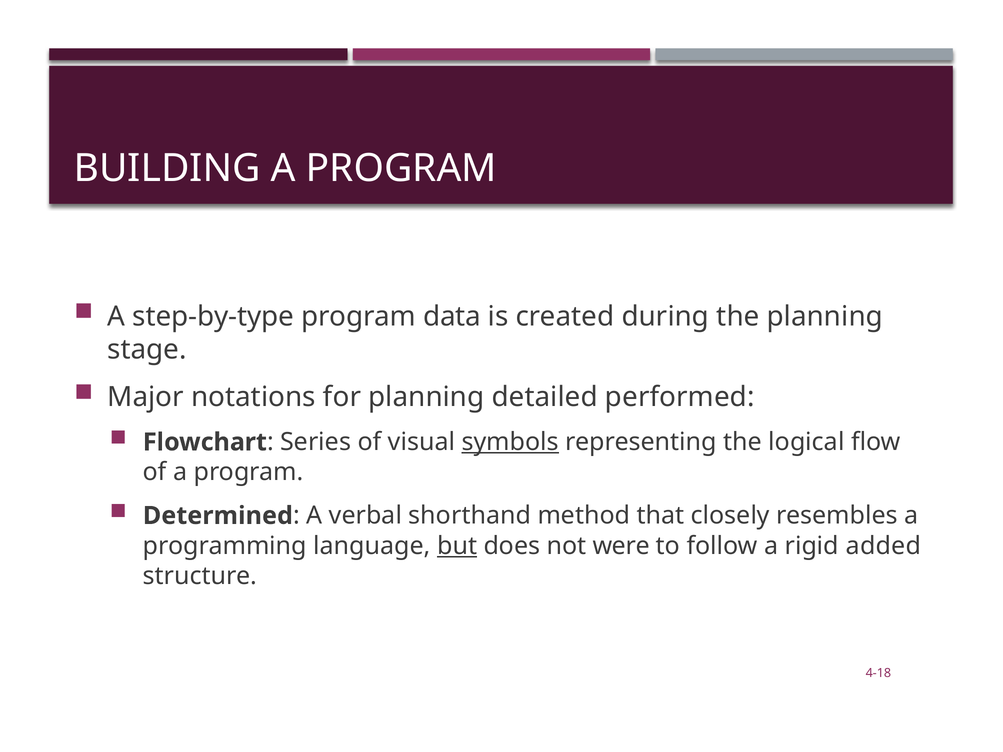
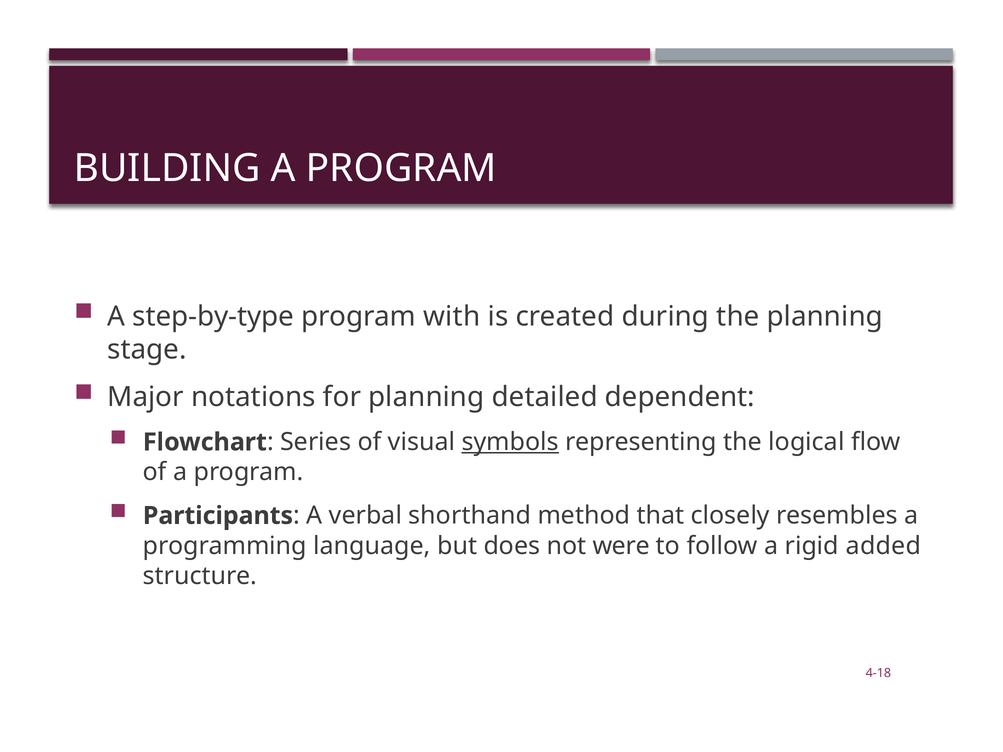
data: data -> with (452, 316)
performed: performed -> dependent (680, 397)
Determined: Determined -> Participants (218, 516)
but underline: present -> none (457, 546)
